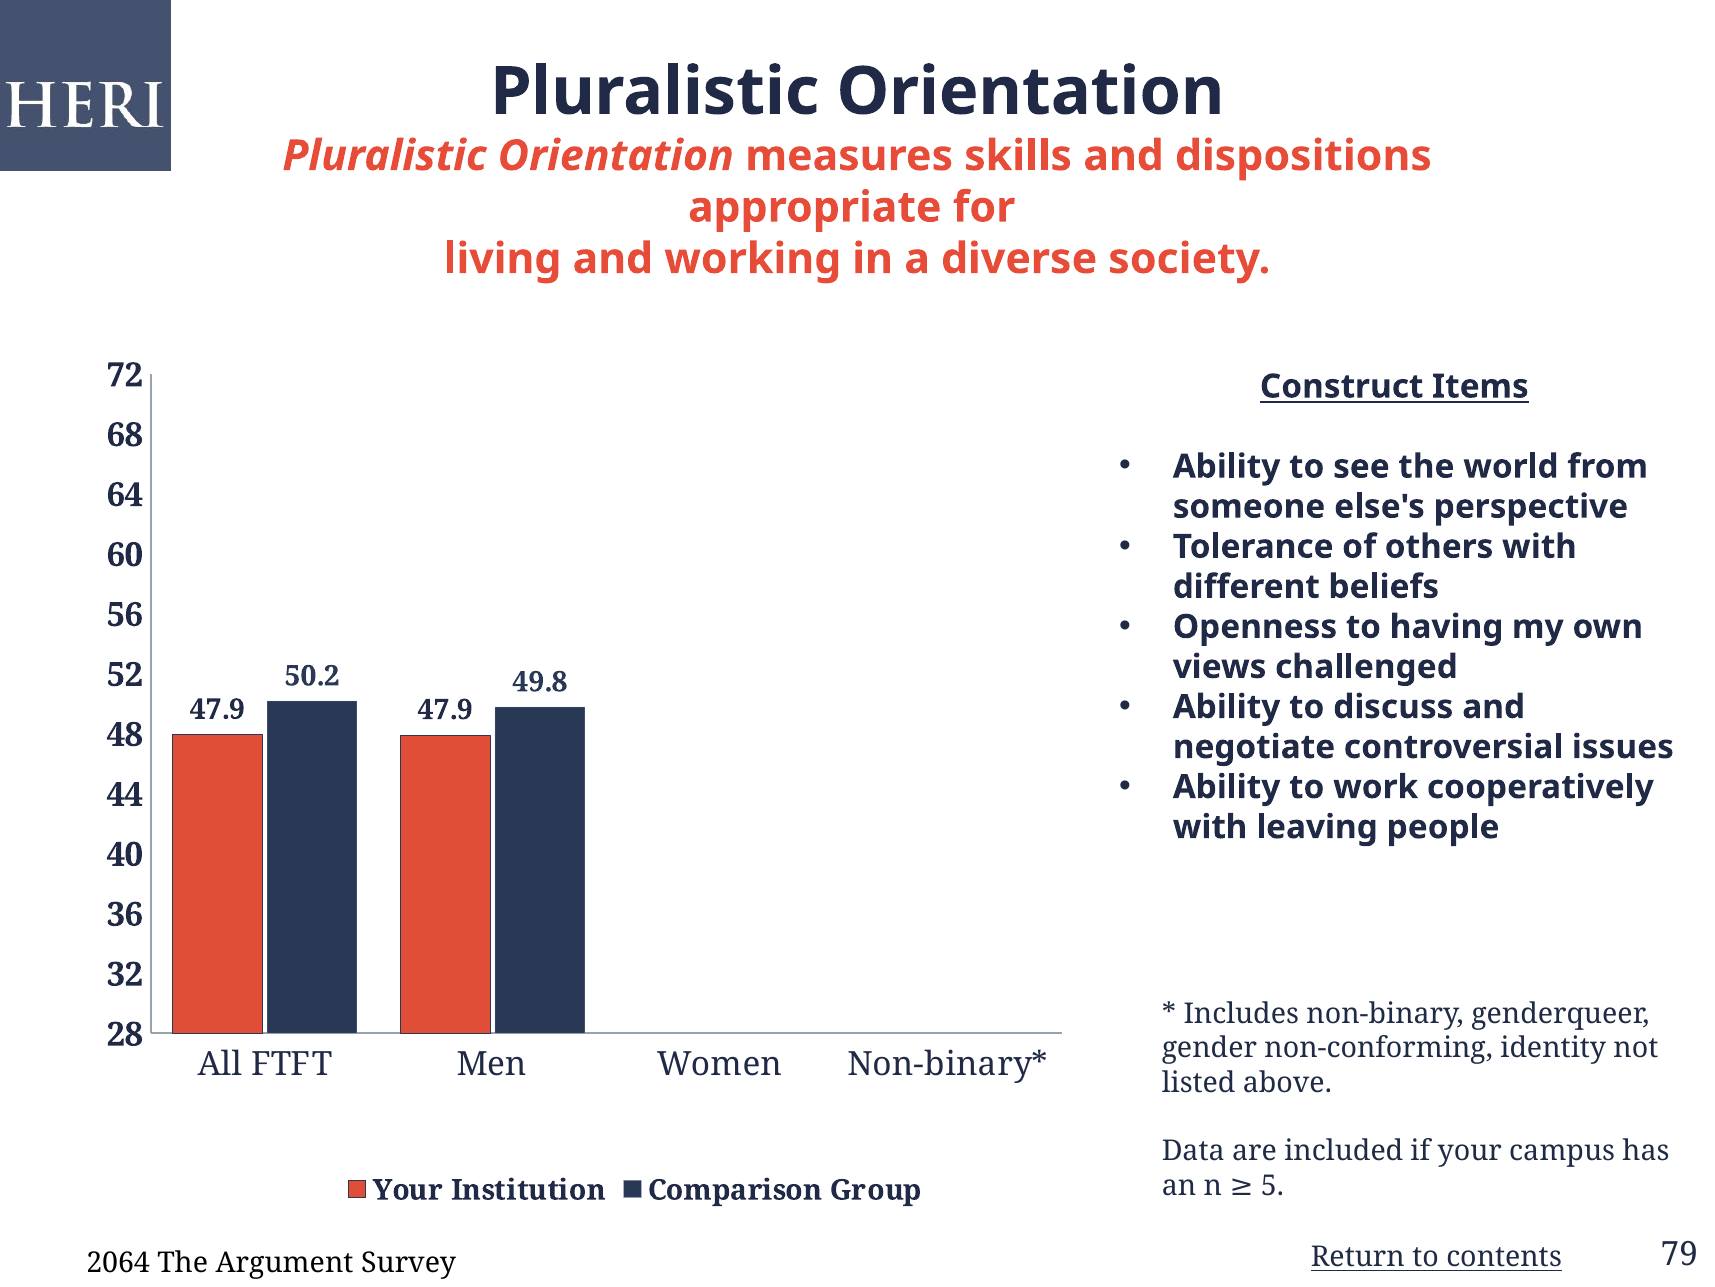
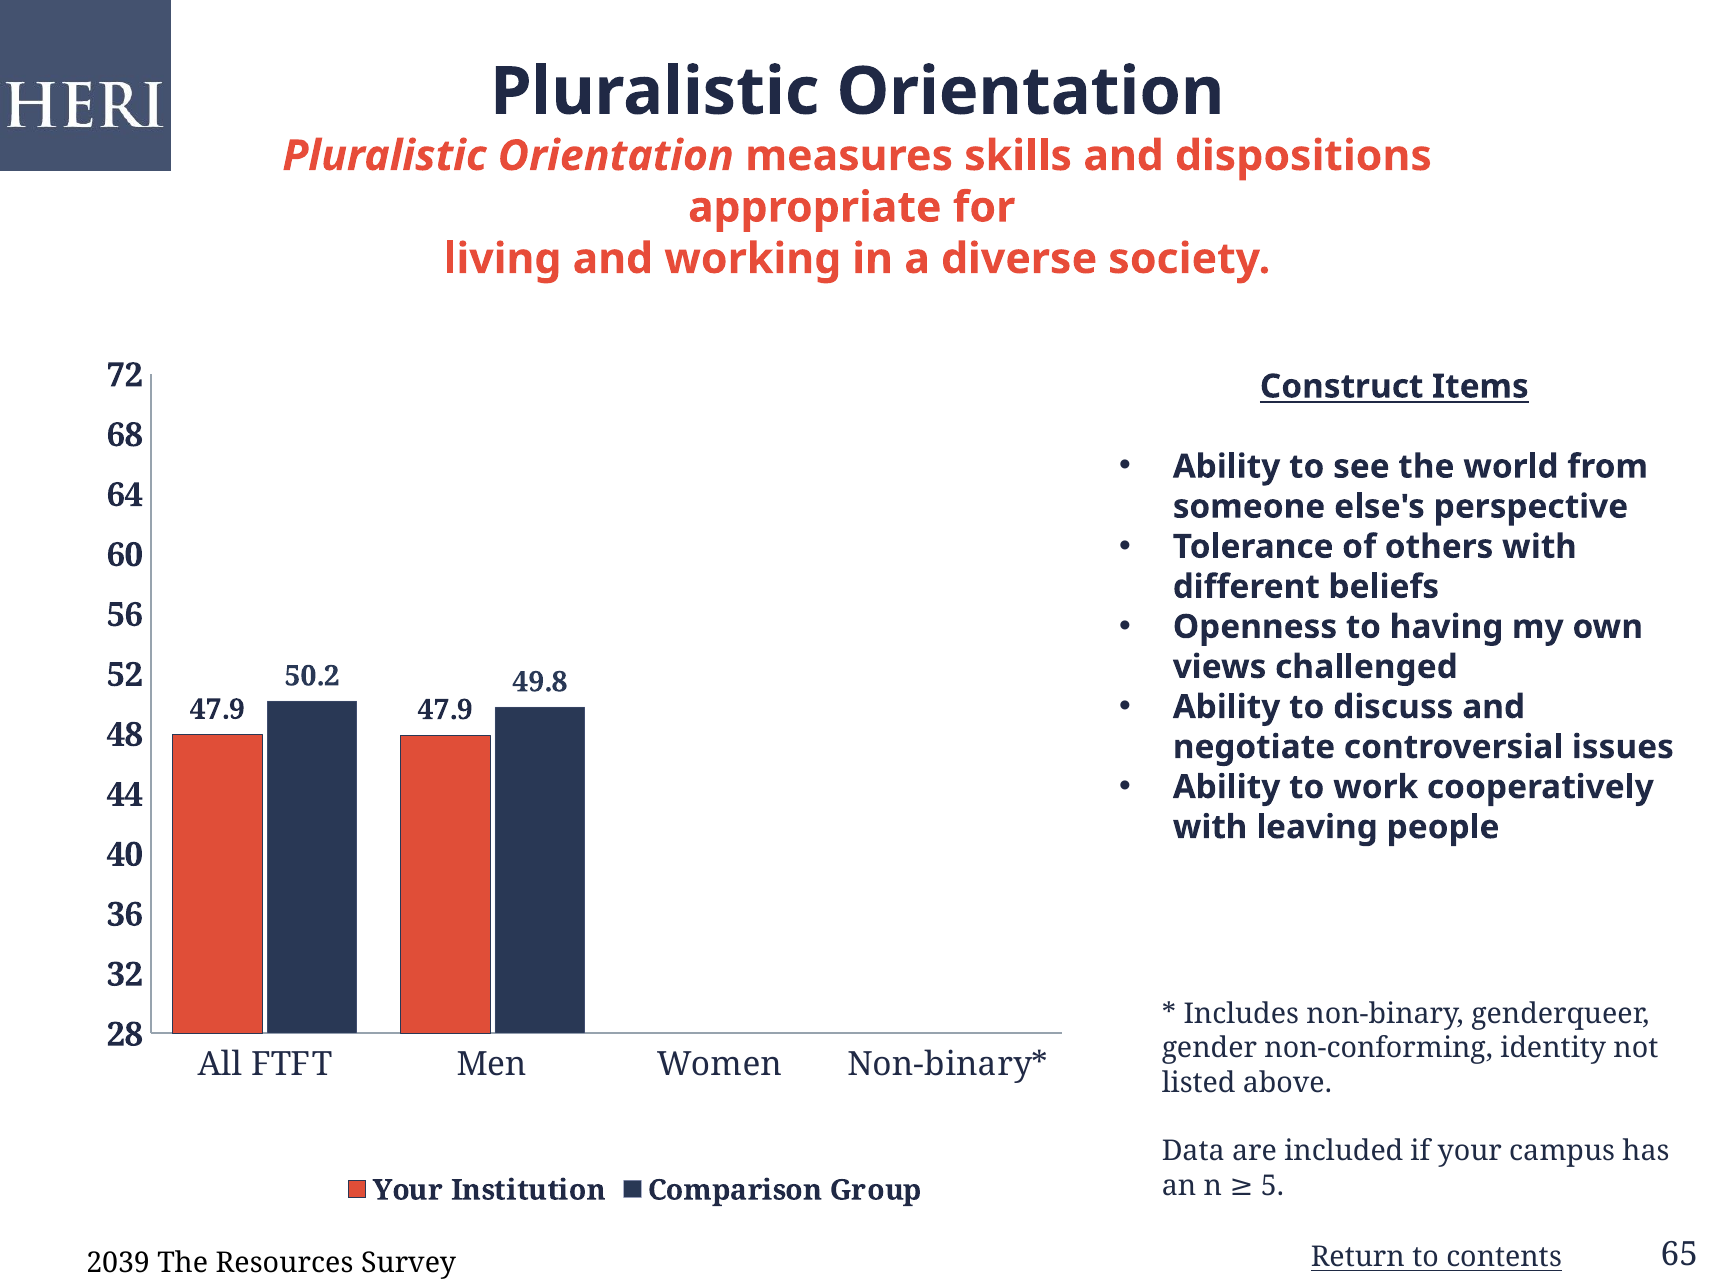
2064: 2064 -> 2039 (118, 1263)
Argument: Argument -> Resources (285, 1263)
79: 79 -> 65 (1679, 1254)
